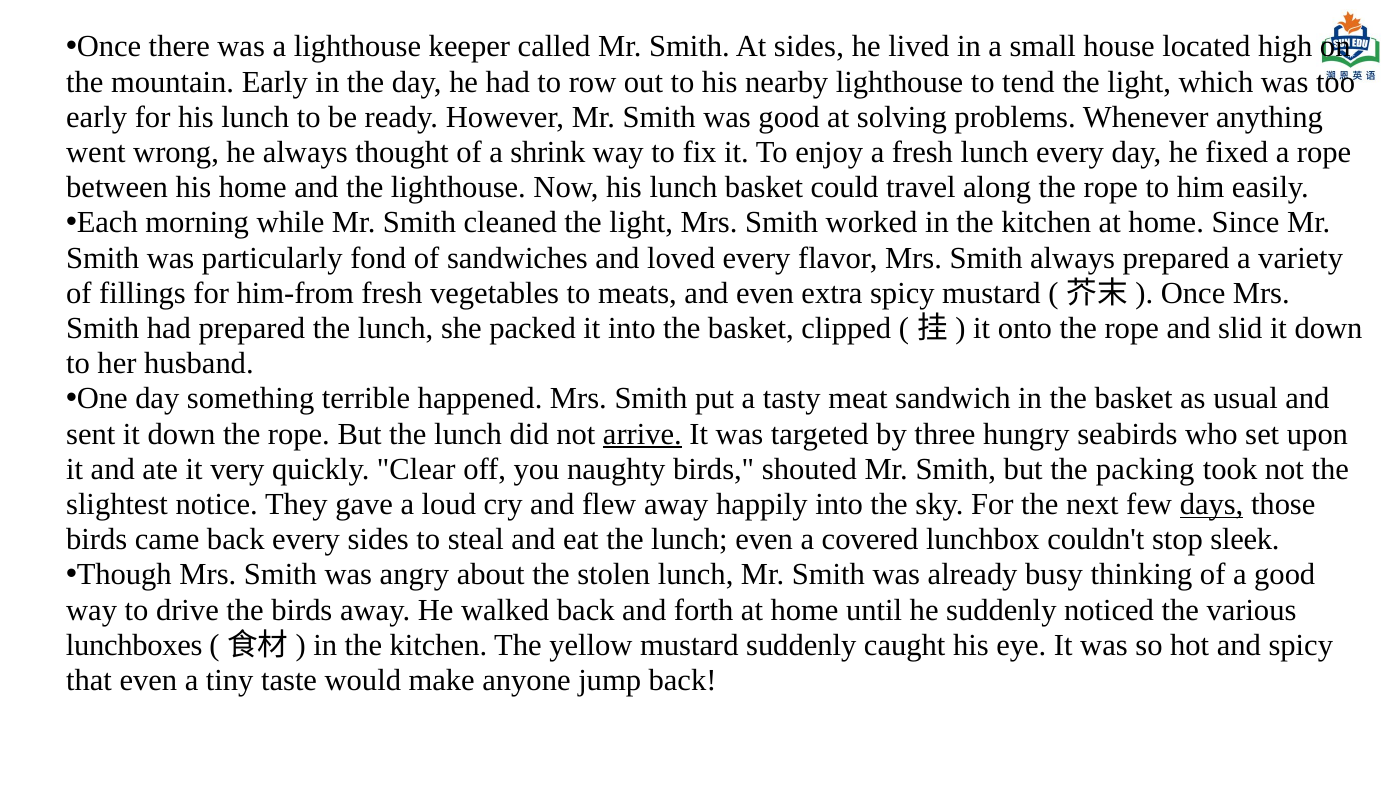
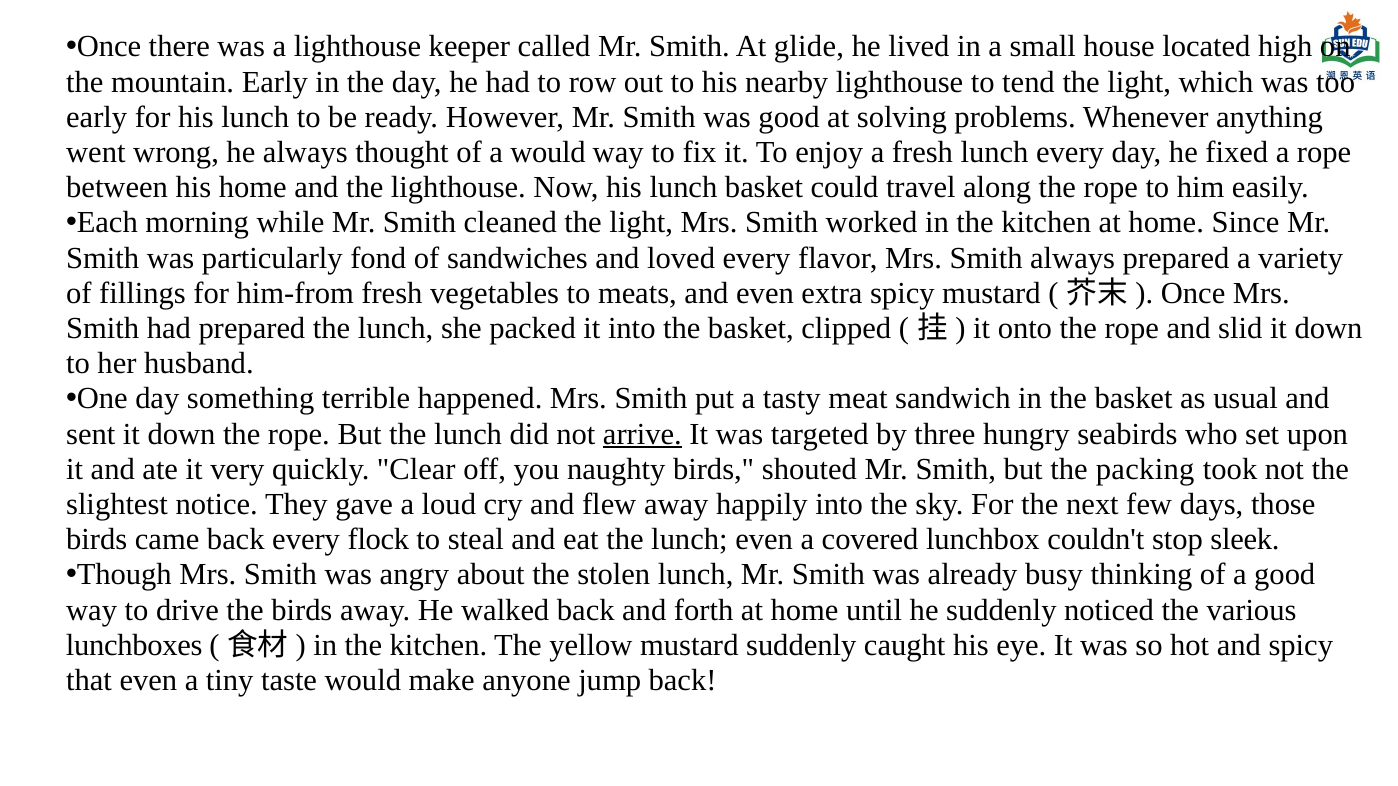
At sides: sides -> glide (809, 47)
a shrink: shrink -> would (548, 153)
days underline: present -> none (1212, 505)
every sides: sides -> flock (378, 540)
